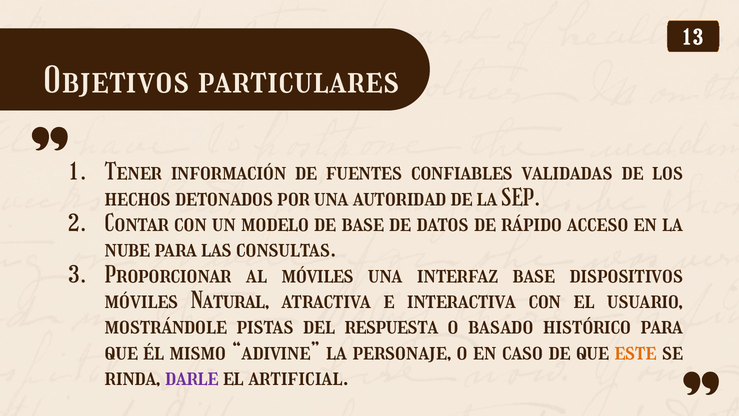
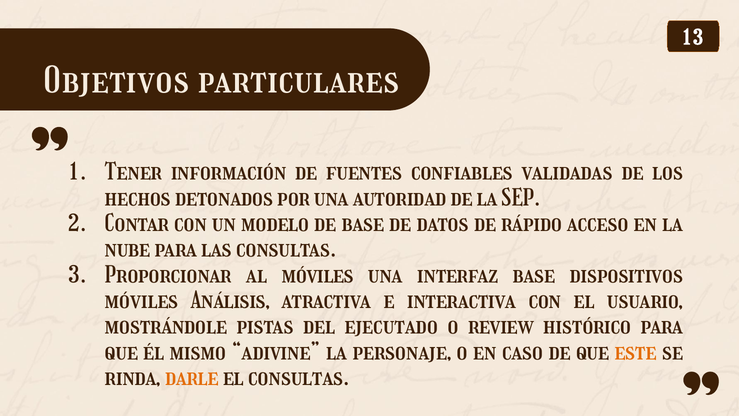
Natural: Natural -> Análisis (230, 300)
respuesta: respuesta -> ejecutado (391, 326)
basado: basado -> review (501, 326)
darle colour: purple -> orange (192, 377)
el artificial: artificial -> consultas (299, 377)
